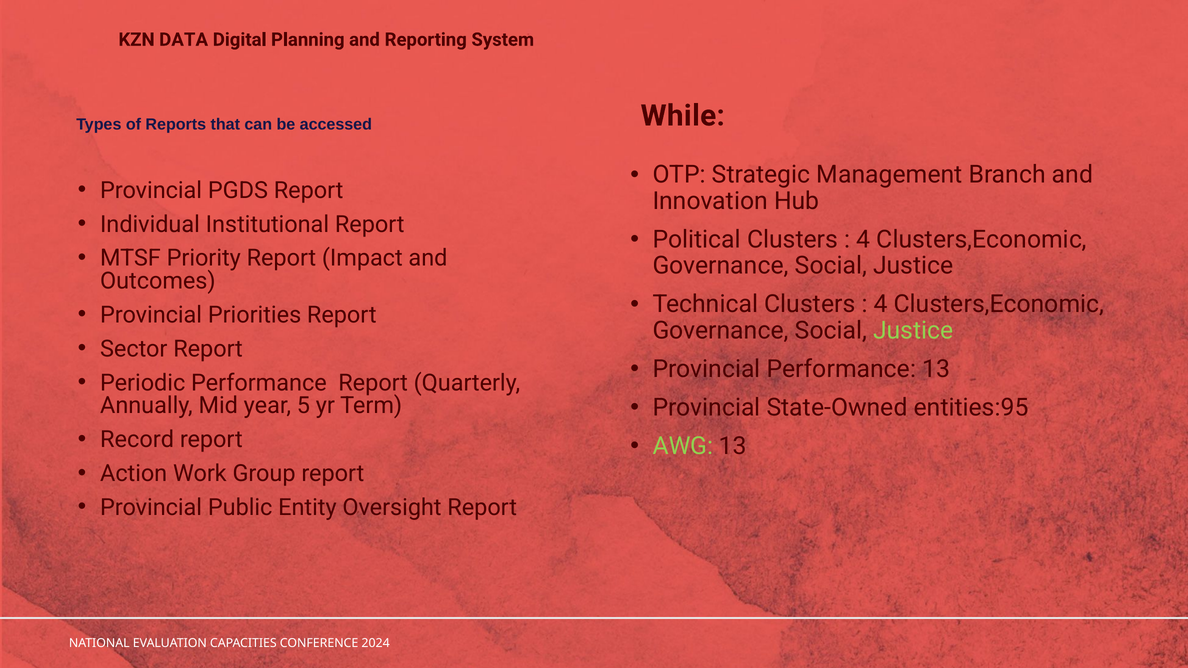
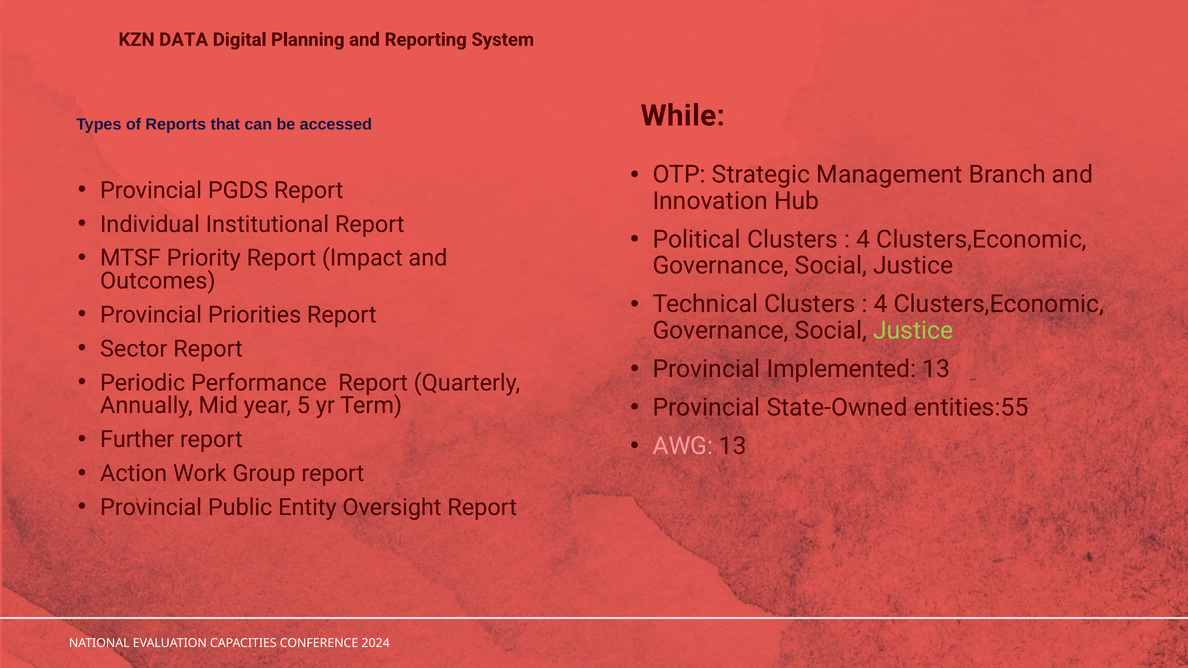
Provincial Performance: Performance -> Implemented (841, 369)
entities:95: entities:95 -> entities:55 (971, 408)
Record: Record -> Further (137, 440)
AWG colour: light green -> pink (683, 446)
